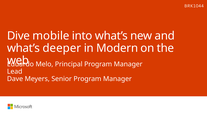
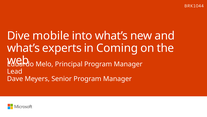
deeper: deeper -> experts (62, 48)
Modern: Modern -> Coming (117, 48)
